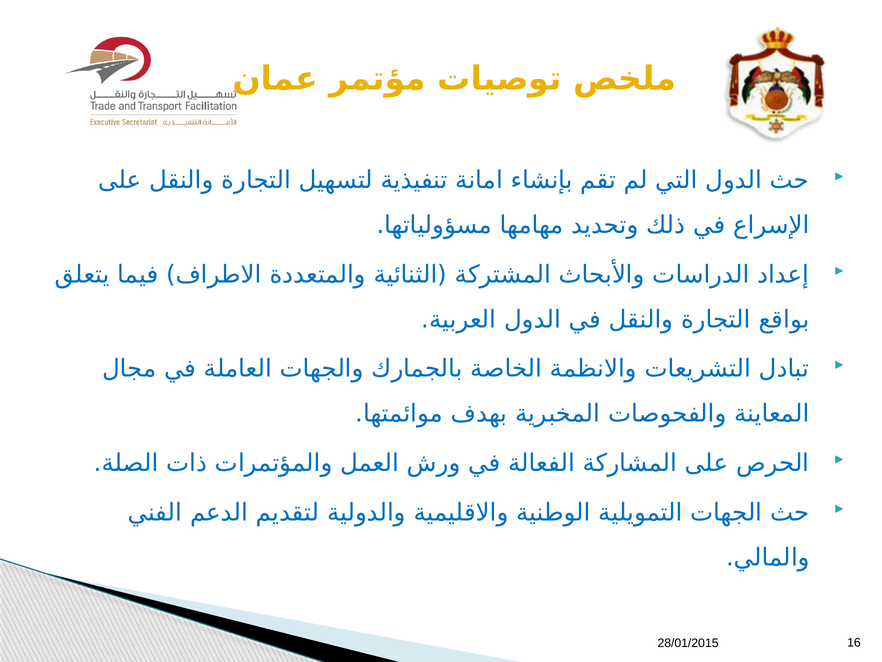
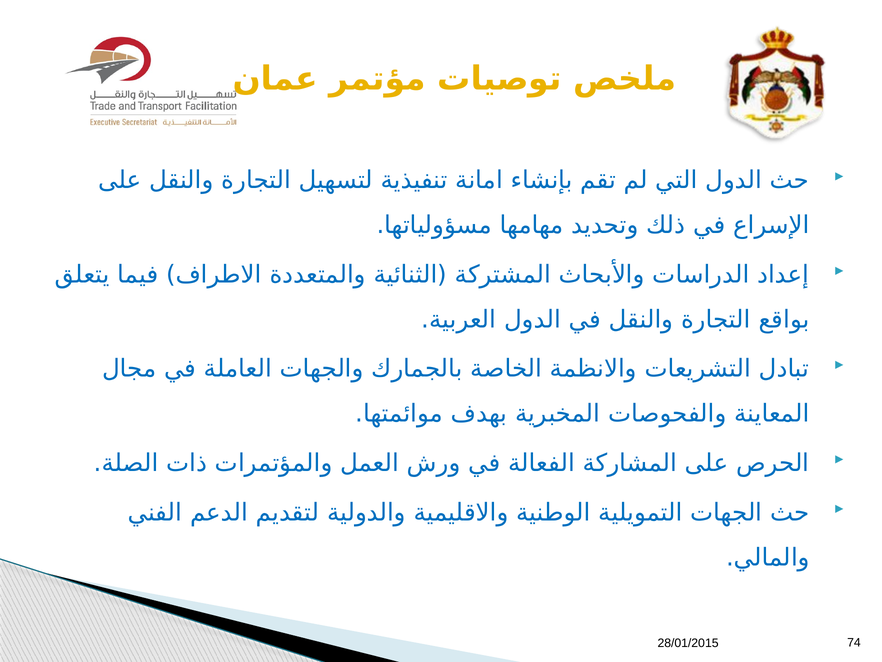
16: 16 -> 74 (854, 642)
